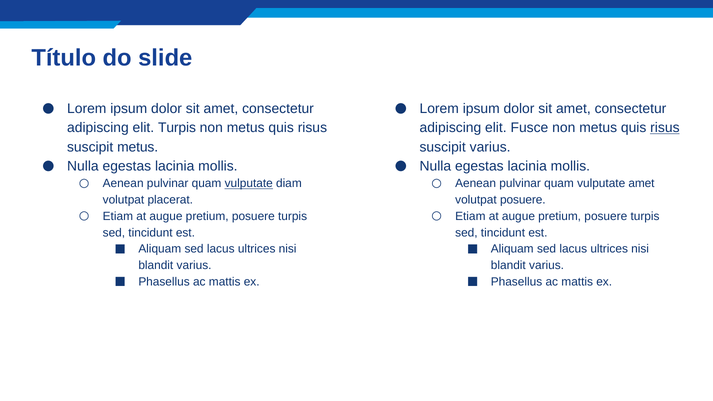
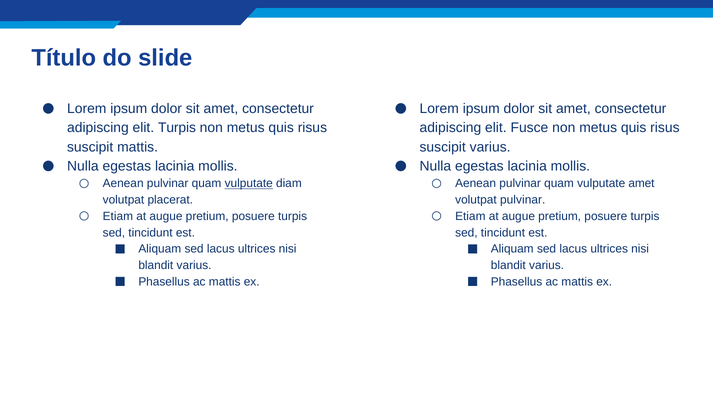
risus underline: present -> none (665, 128)
suscipit metus: metus -> mattis (138, 147)
volutpat posuere: posuere -> pulvinar (523, 200)
